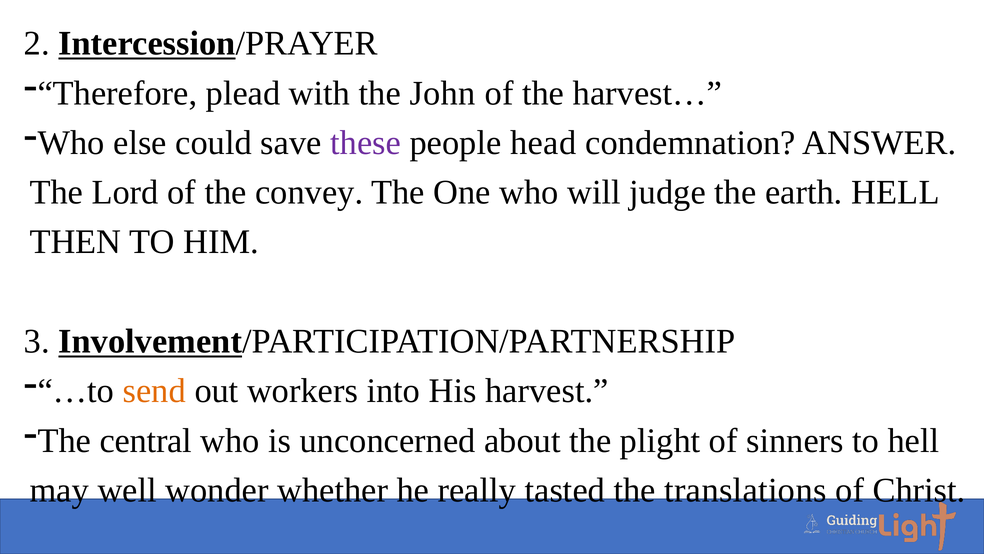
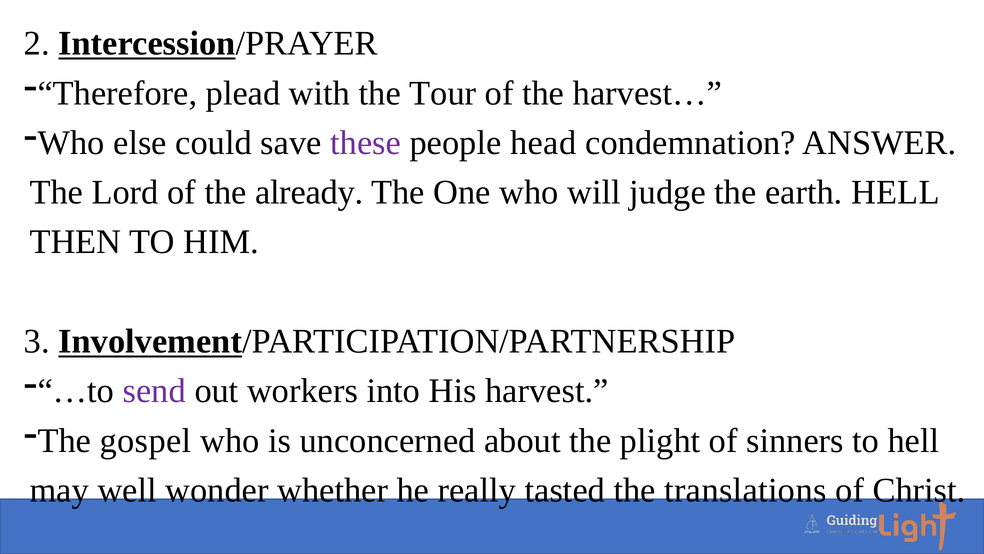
John: John -> Tour (443, 93)
convey: convey -> already (309, 192)
send colour: orange -> purple (154, 391)
central: central -> gospel (146, 440)
